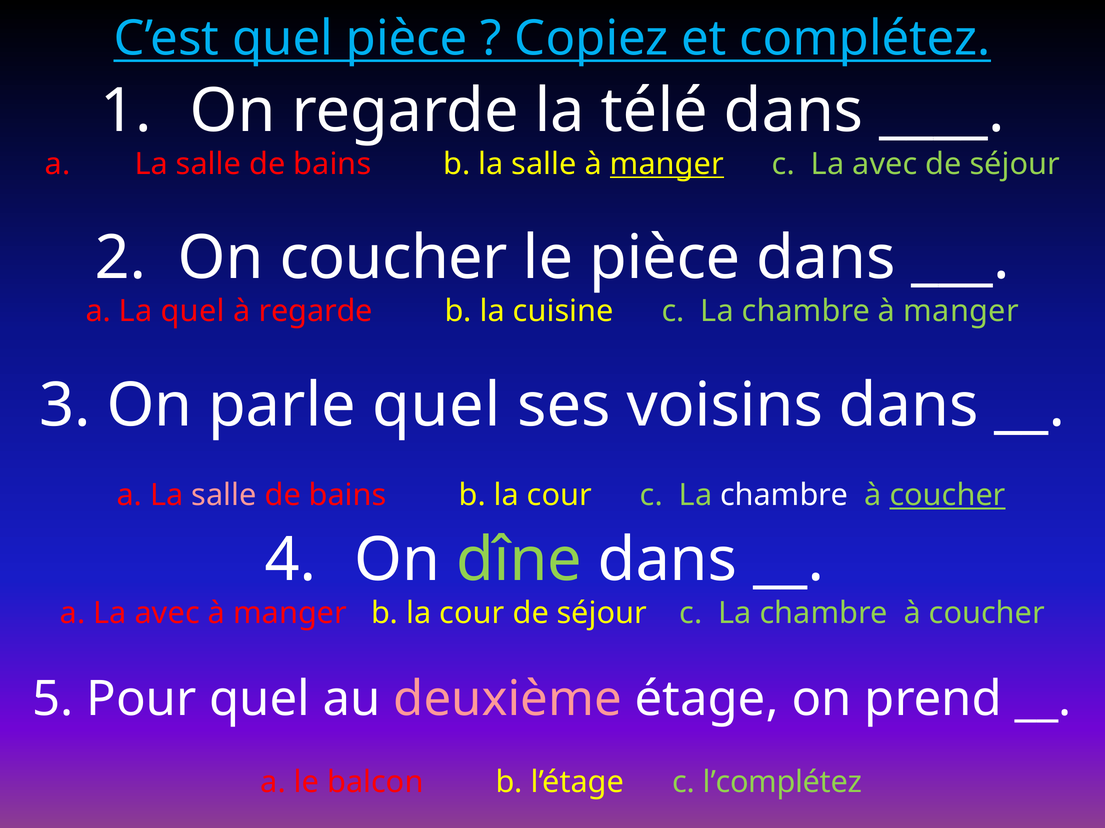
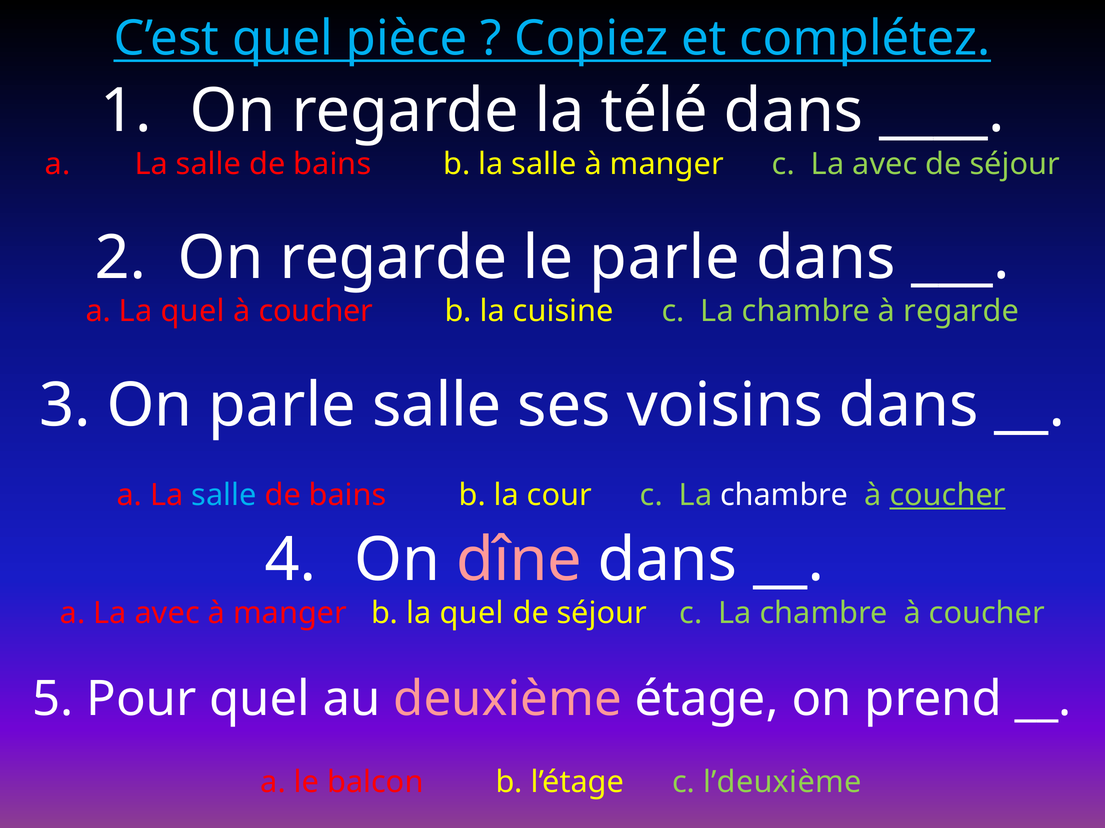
manger underline: present -> none (667, 164)
2 On coucher: coucher -> regarde (394, 258)
le pièce: pièce -> parle (664, 258)
regarde: regarde -> coucher (316, 311)
chambre à manger: manger -> regarde (961, 311)
parle quel: quel -> salle (437, 406)
salle colour: pink -> light blue (224, 496)
dîne colour: light green -> pink (519, 560)
manger b la cour: cour -> quel (472, 613)
l’complétez: l’complétez -> l’deuxième (782, 783)
